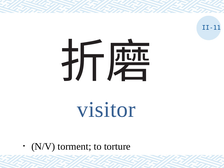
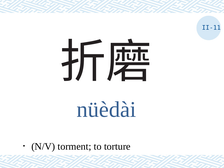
visitor: visitor -> nüèdài (106, 109)
